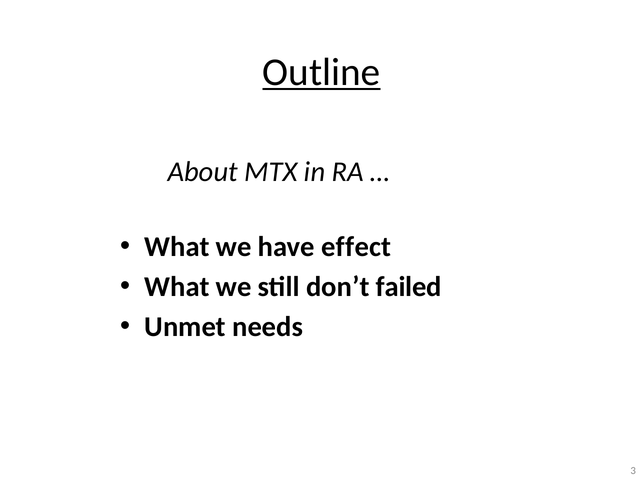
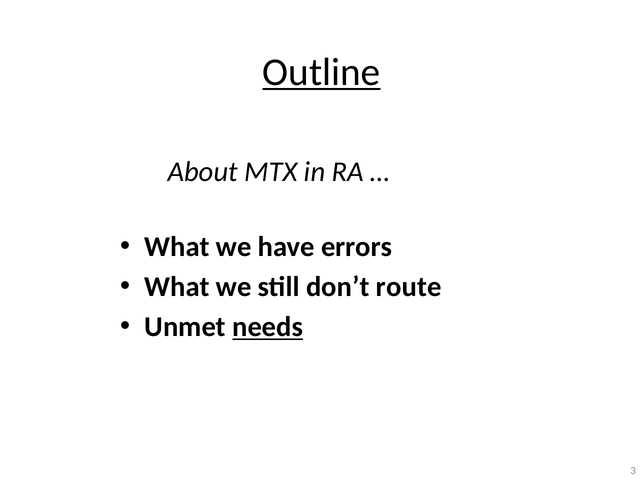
effect: effect -> errors (356, 246)
failed: failed -> route (409, 286)
needs underline: none -> present (268, 326)
